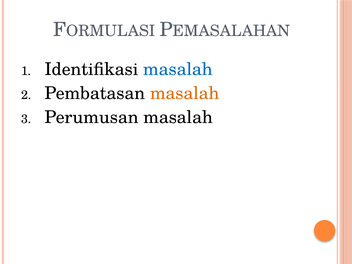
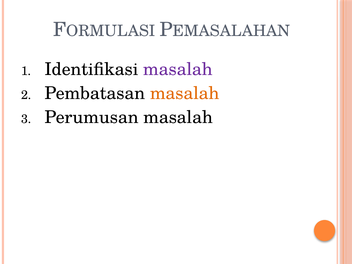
masalah colour: blue -> purple (178, 69)
